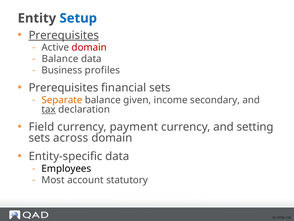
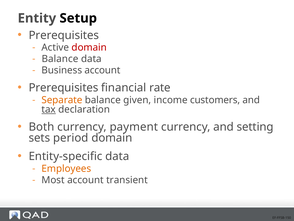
Setup colour: blue -> black (78, 18)
Prerequisites underline: present -> none (64, 35)
Business profiles: profiles -> account (102, 70)
financial sets: sets -> rate (160, 88)
secondary: secondary -> customers (215, 100)
Field: Field -> Both (42, 127)
across: across -> period (71, 138)
Employees colour: black -> orange (66, 168)
statutory: statutory -> transient (127, 180)
